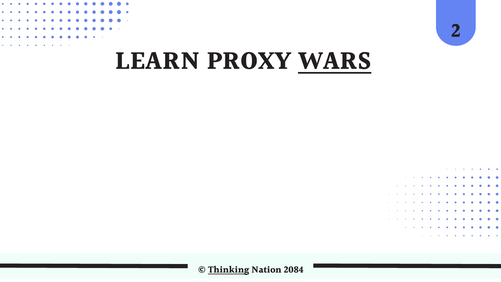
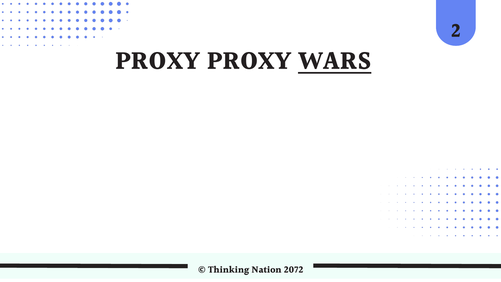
LEARN: LEARN -> PROXY (158, 62)
Thinking underline: present -> none (229, 270)
2084: 2084 -> 2072 (294, 270)
